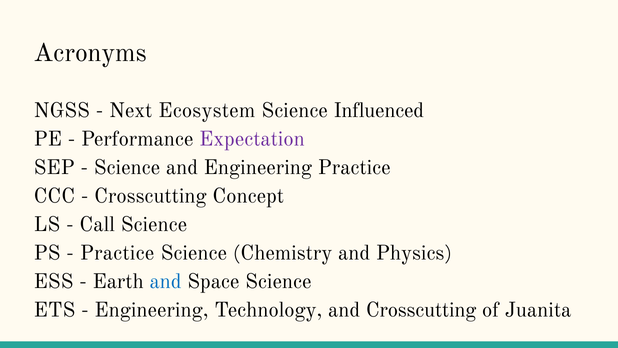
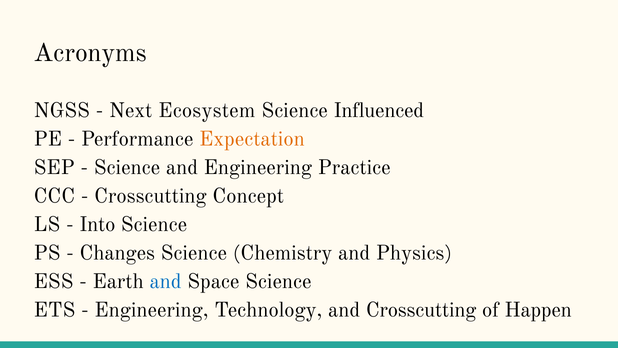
Expectation colour: purple -> orange (252, 139)
Call: Call -> Into (97, 224)
Practice: Practice -> Changes (117, 253)
Juanita: Juanita -> Happen (538, 309)
